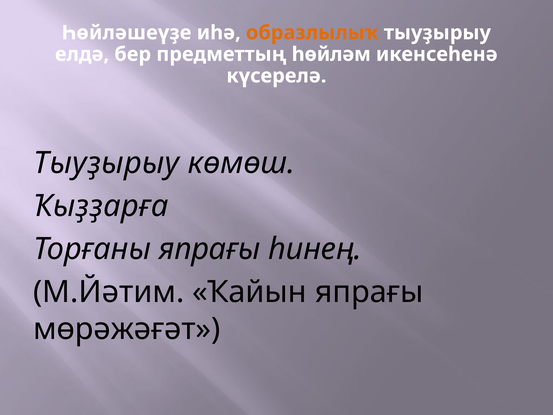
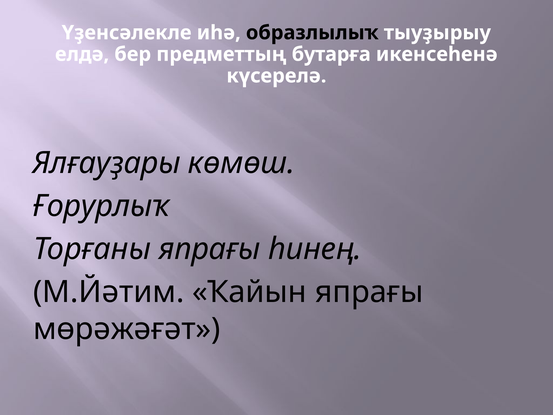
Һөйләшеүҙе: Һөйләшеүҙе -> Үҙенсәлекле (127, 33)
образлылыҡ colour: orange -> black (312, 33)
һөйләм: һөйләм -> бутарға (331, 54)
Тыуҙырыу: Тыуҙырыу -> Ялғауҙары (107, 163)
Ҡыҙҙарға: Ҡыҙҙарға -> Ғорурлыҡ (101, 206)
